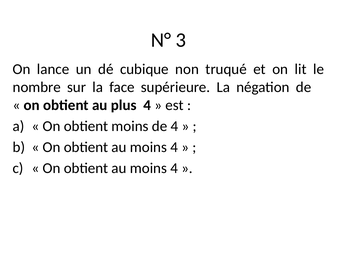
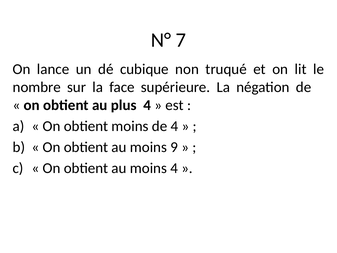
3: 3 -> 7 (181, 40)
4: 4 -> 9 (174, 147)
